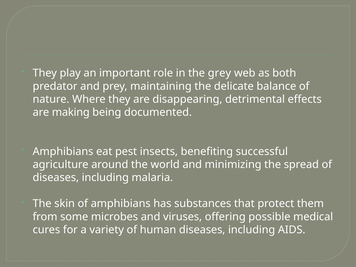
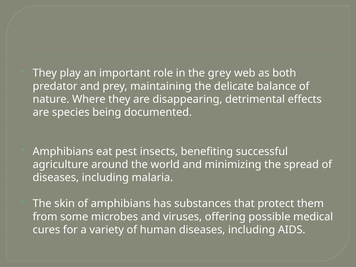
making: making -> species (71, 112)
